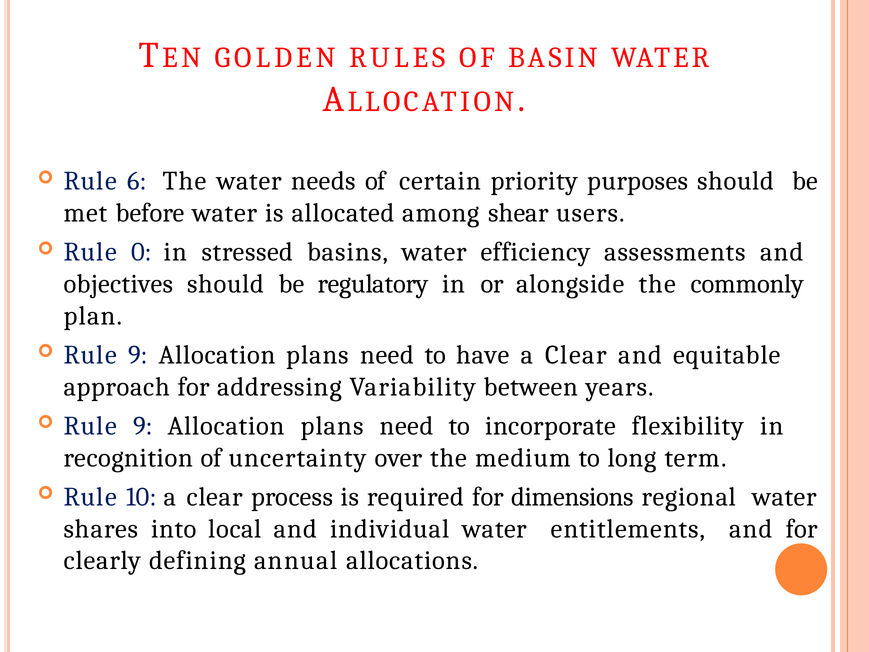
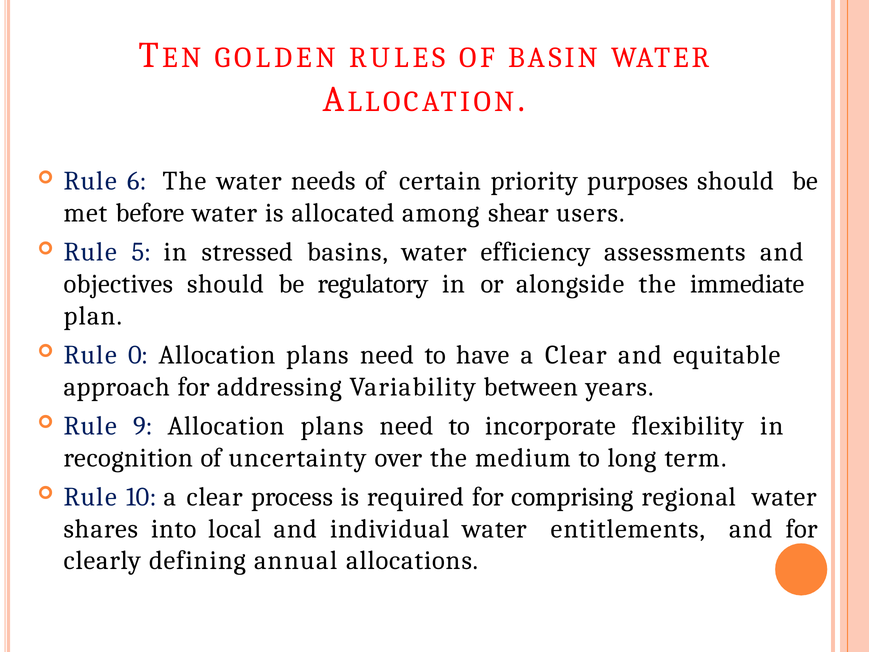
0: 0 -> 5 (142, 252)
commonly: commonly -> immediate (747, 284)
9: 9 -> 0 (138, 355)
dimensions: dimensions -> comprising (572, 497)
